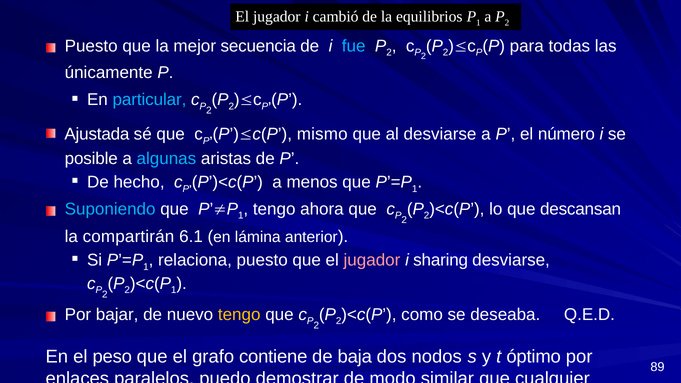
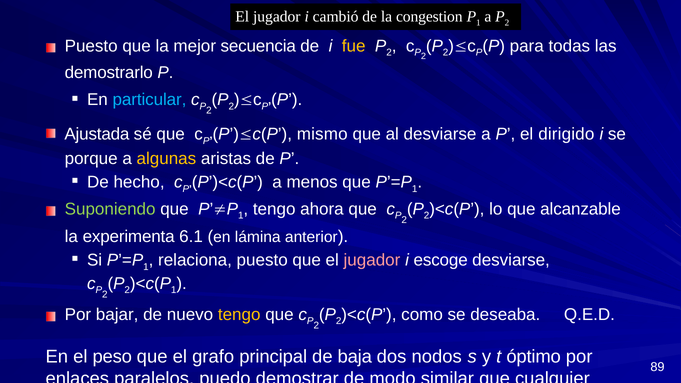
equilibrios: equilibrios -> congestion (429, 17)
fue colour: light blue -> yellow (354, 46)
únicamente: únicamente -> demostrarlo (109, 73)
número: número -> dirigido (566, 134)
posible: posible -> porque (91, 159)
algunas colour: light blue -> yellow (166, 159)
Suponiendo colour: light blue -> light green (110, 209)
descansan: descansan -> alcanzable (580, 209)
compartirán: compartirán -> experimenta (129, 236)
sharing: sharing -> escoge (441, 260)
contiene: contiene -> principal (273, 357)
